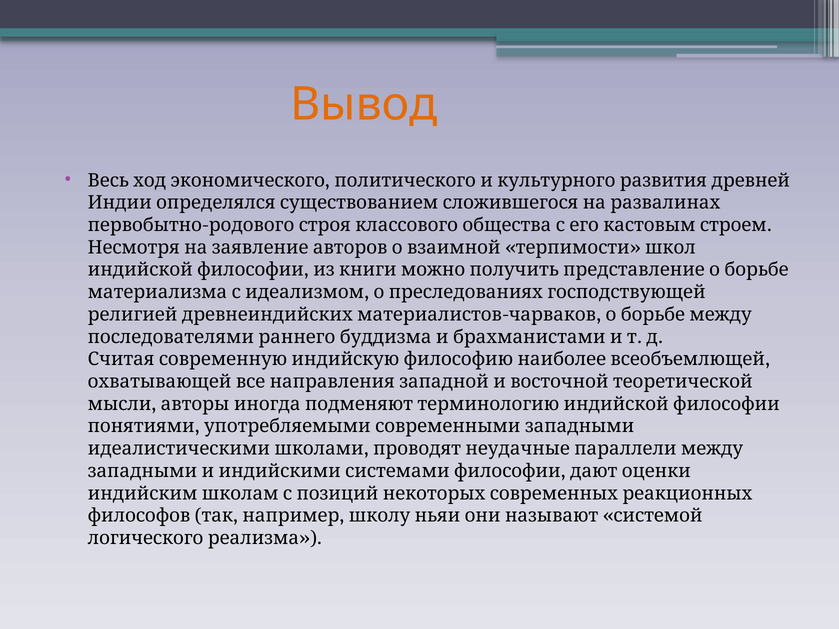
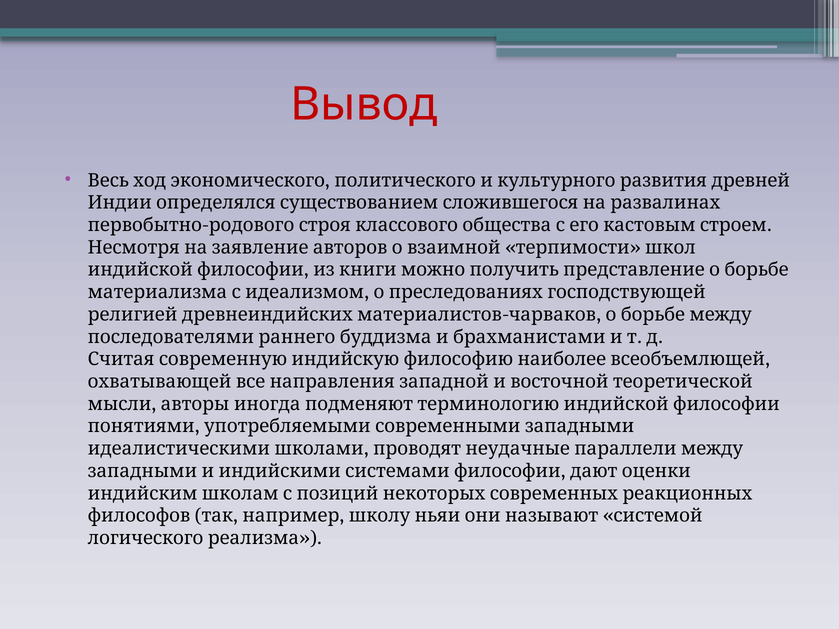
Вывод colour: orange -> red (364, 105)
